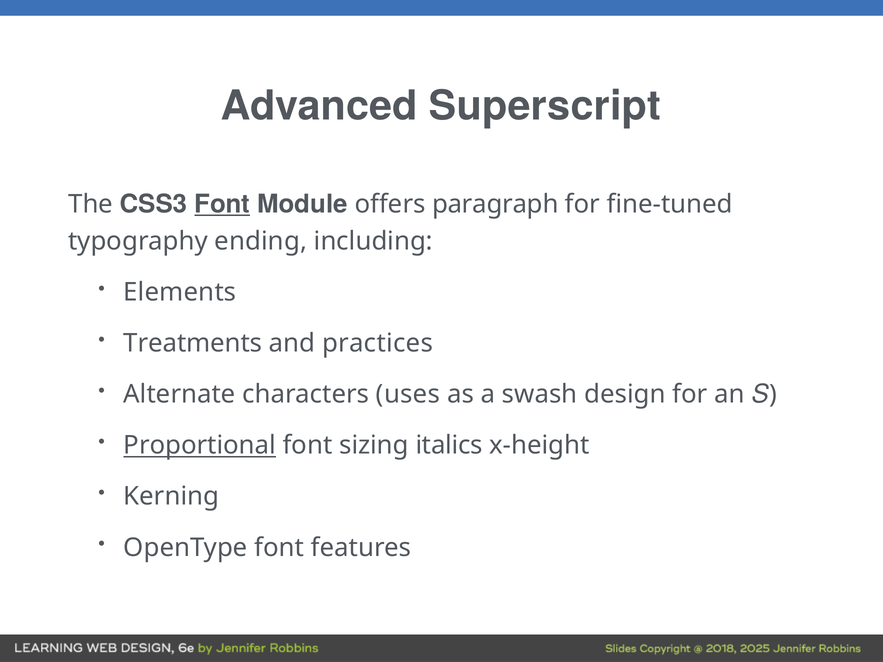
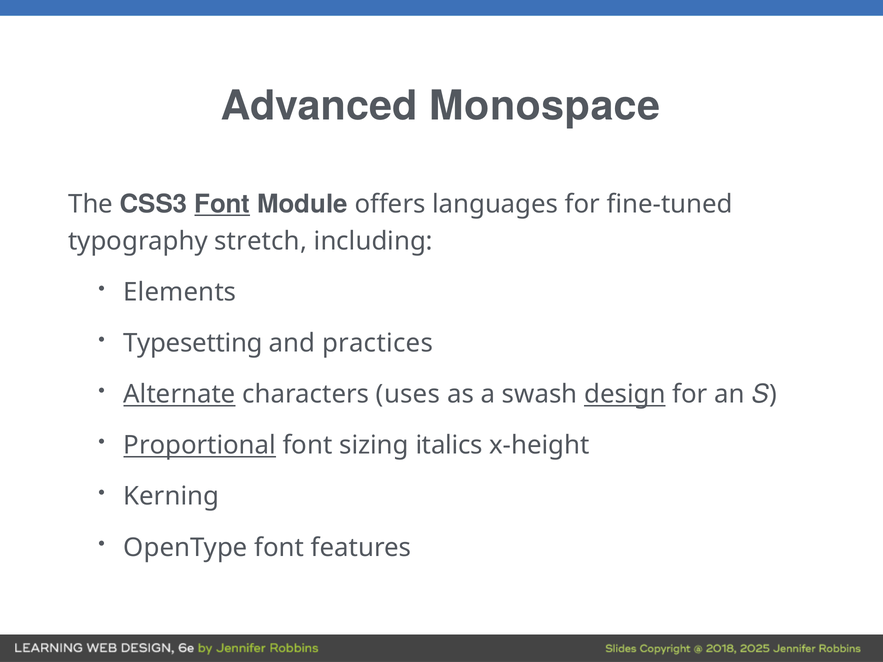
Superscript: Superscript -> Monospace (545, 106)
paragraph: paragraph -> languages (495, 204)
ending: ending -> stretch (261, 241)
Treatments: Treatments -> Typesetting (193, 344)
Alternate underline: none -> present (180, 395)
design underline: none -> present (625, 395)
